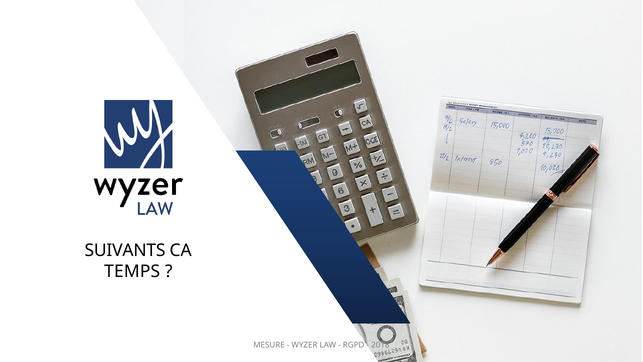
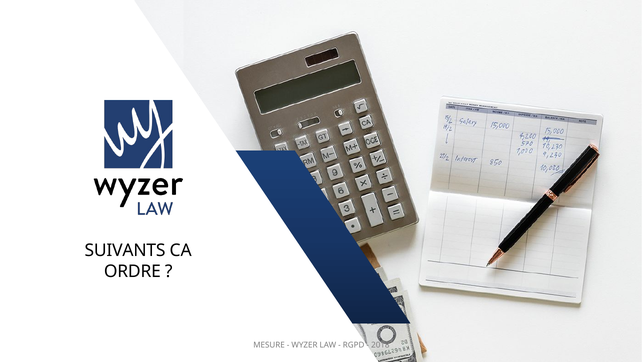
TEMPS: TEMPS -> ORDRE (132, 271)
